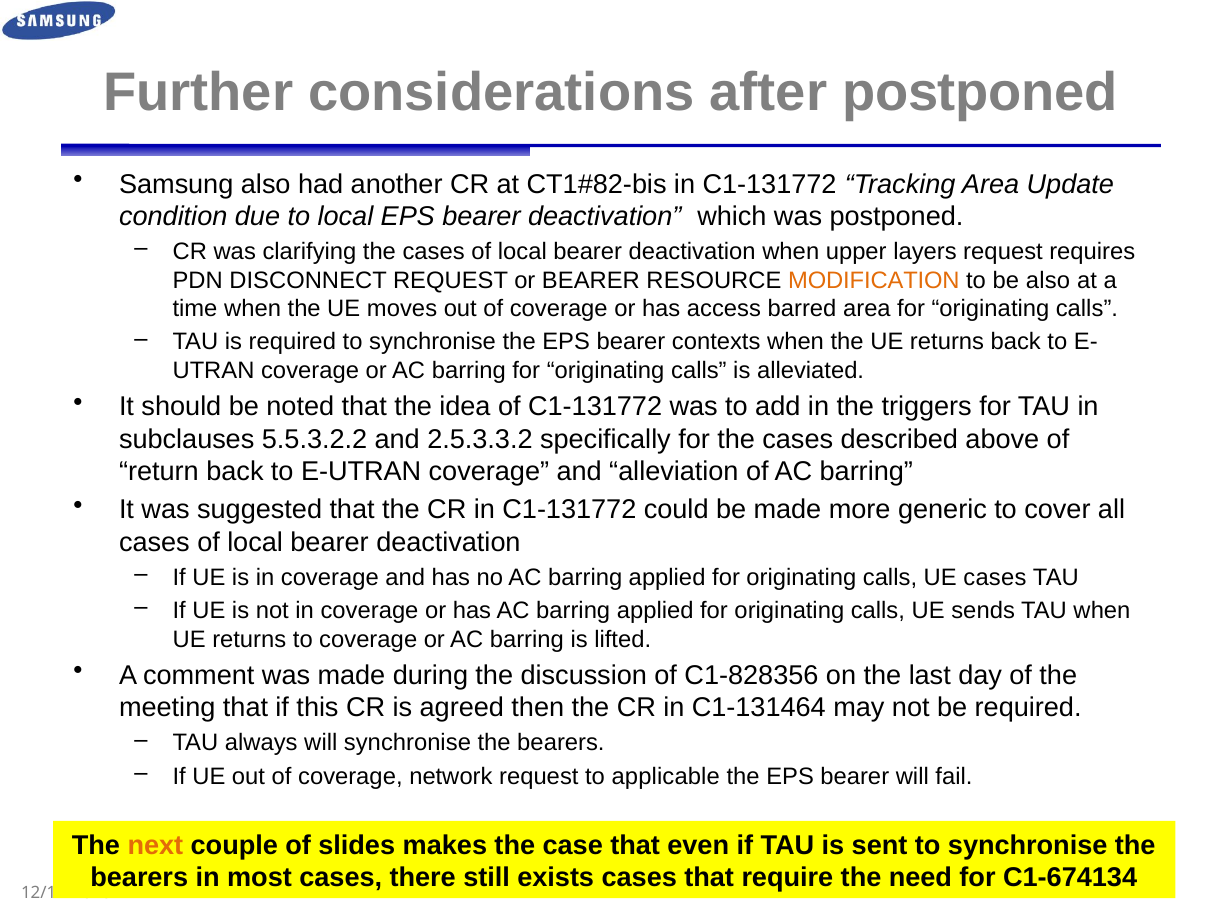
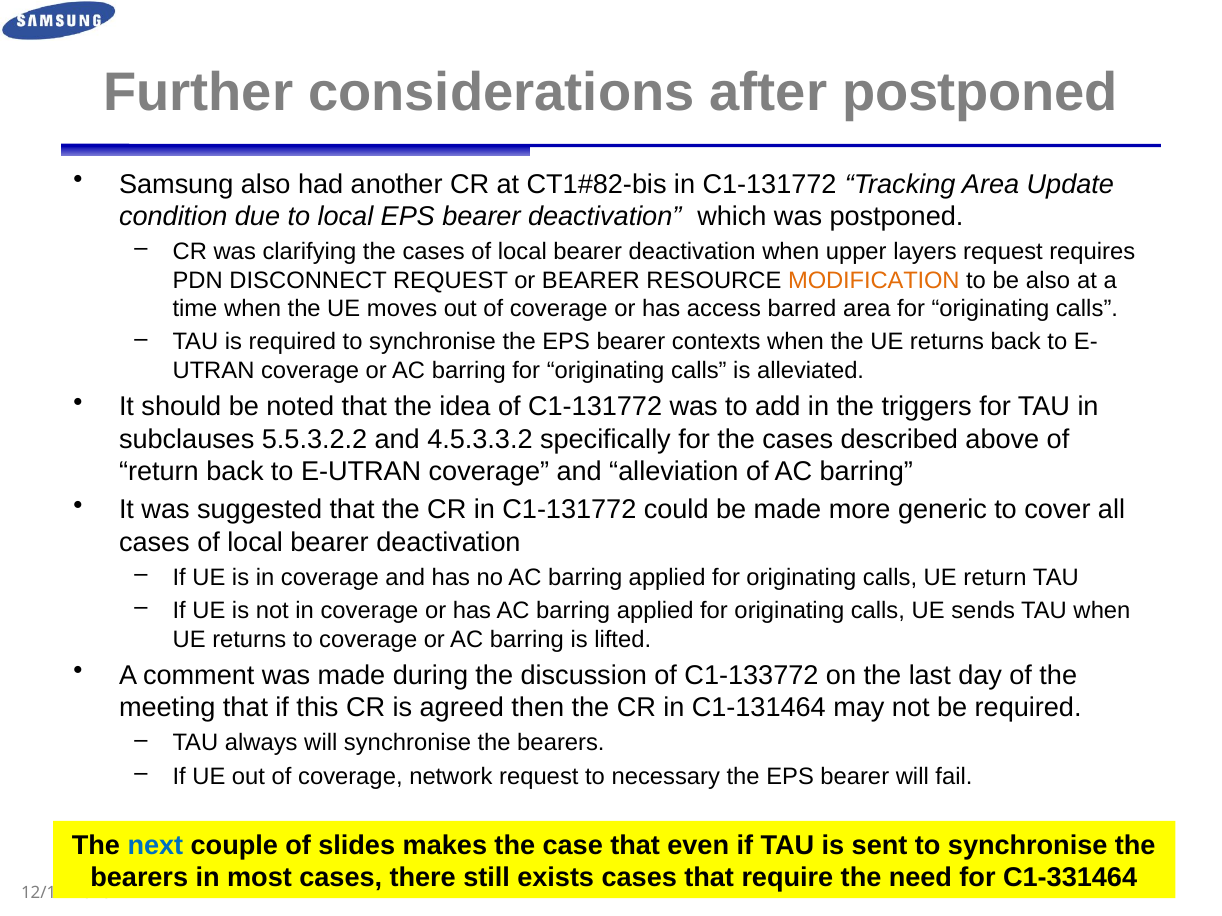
2.5.3.3.2: 2.5.3.3.2 -> 4.5.3.3.2 (480, 440)
UE cases: cases -> return (995, 578)
C1-828356: C1-828356 -> C1-133772 (751, 676)
applicable: applicable -> necessary (666, 777)
next colour: orange -> blue (155, 846)
C1-674134: C1-674134 -> C1-331464 (1070, 878)
